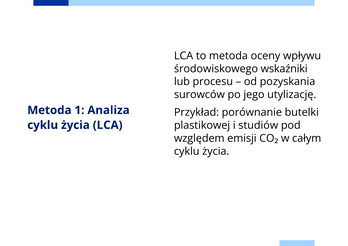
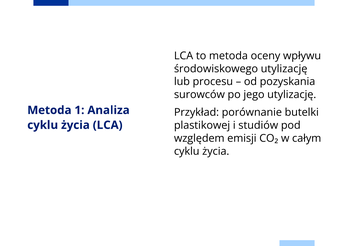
środowiskowego wskaźniki: wskaźniki -> utylizację (284, 69)
